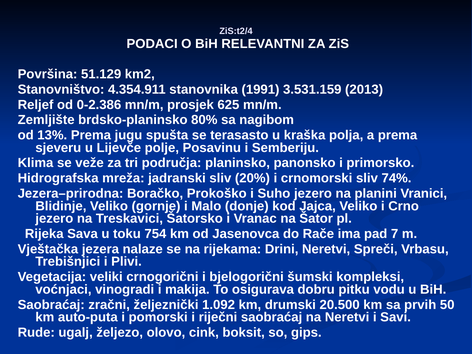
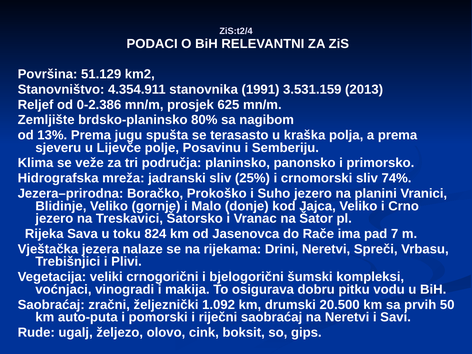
20%: 20% -> 25% (252, 178)
754: 754 -> 824 (155, 234)
